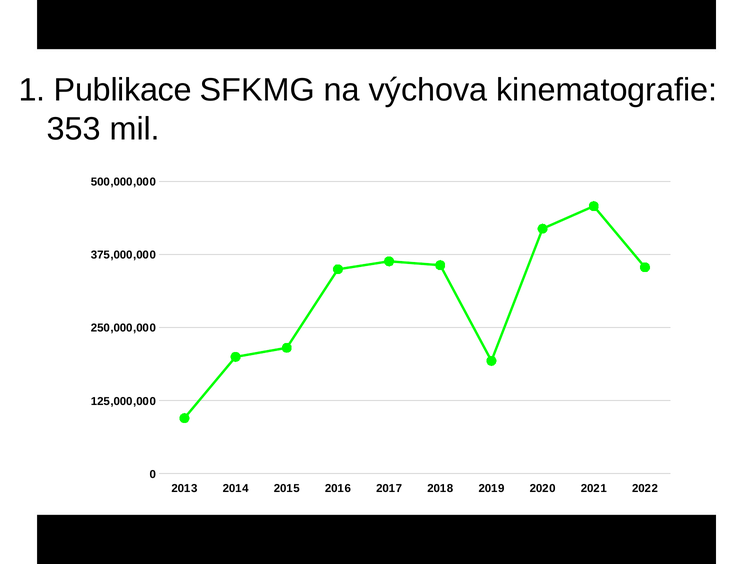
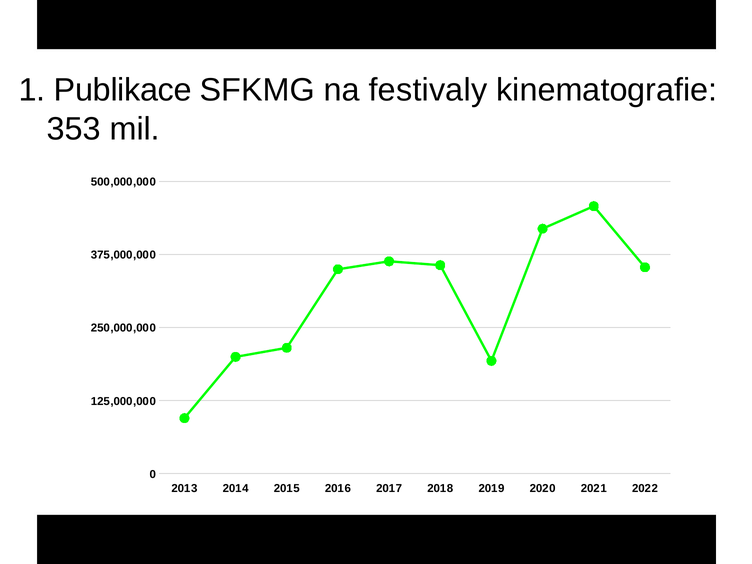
výchova: výchova -> festivaly (428, 90)
